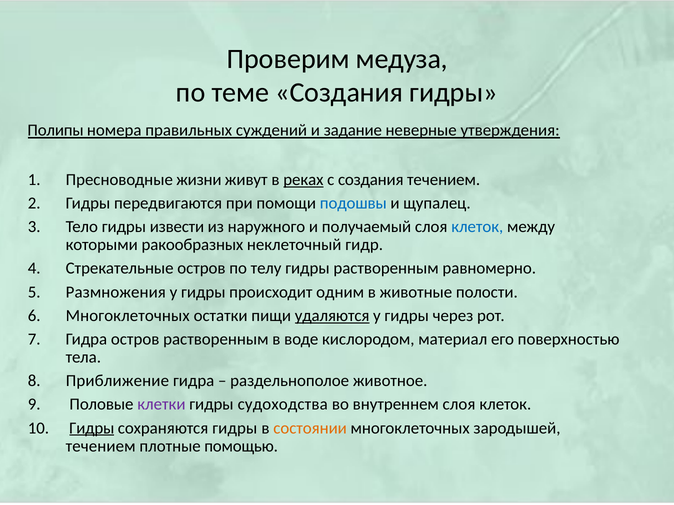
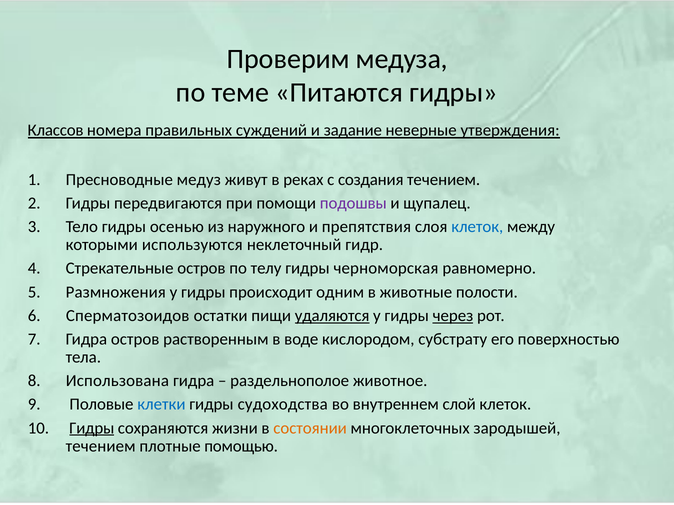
теме Создания: Создания -> Питаются (339, 93)
Полипы: Полипы -> Классов (56, 131)
жизни: жизни -> медуз (199, 180)
реках underline: present -> none (303, 180)
подошвы colour: blue -> purple (353, 203)
извести: извести -> осенью (177, 227)
получаемый: получаемый -> препятствия (366, 227)
ракообразных: ракообразных -> используются (192, 245)
гидры растворенным: растворенным -> черноморская (386, 269)
Многоклеточных: Многоклеточных -> Сперматозоидов (128, 316)
через underline: none -> present (453, 316)
материал: материал -> субстрату (453, 339)
Приближение: Приближение -> Использована (117, 381)
клетки colour: purple -> blue (161, 405)
внутреннем слоя: слоя -> слой (459, 405)
сохраняются гидры: гидры -> жизни (235, 428)
